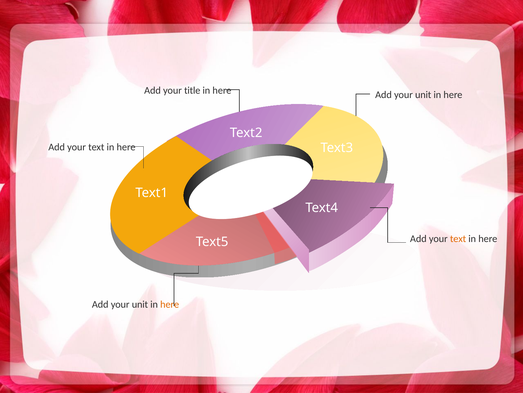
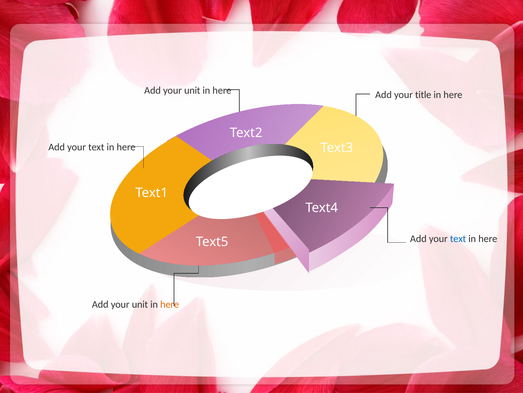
title: title -> unit (192, 90)
unit: unit -> title (423, 95)
text colour: orange -> blue (458, 238)
